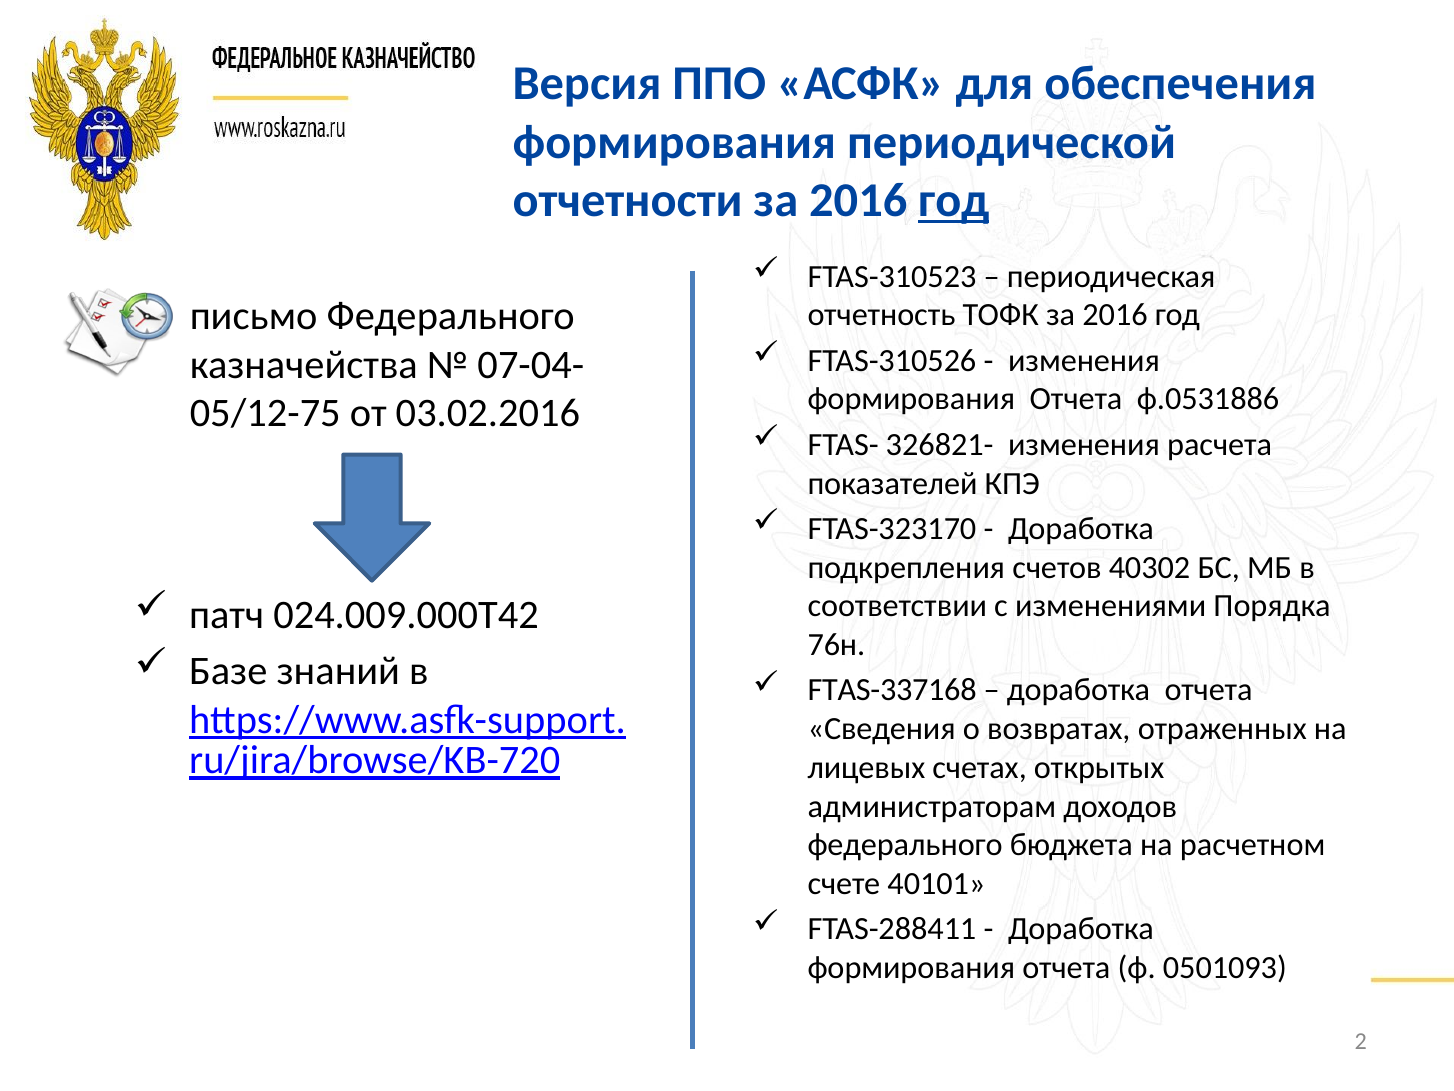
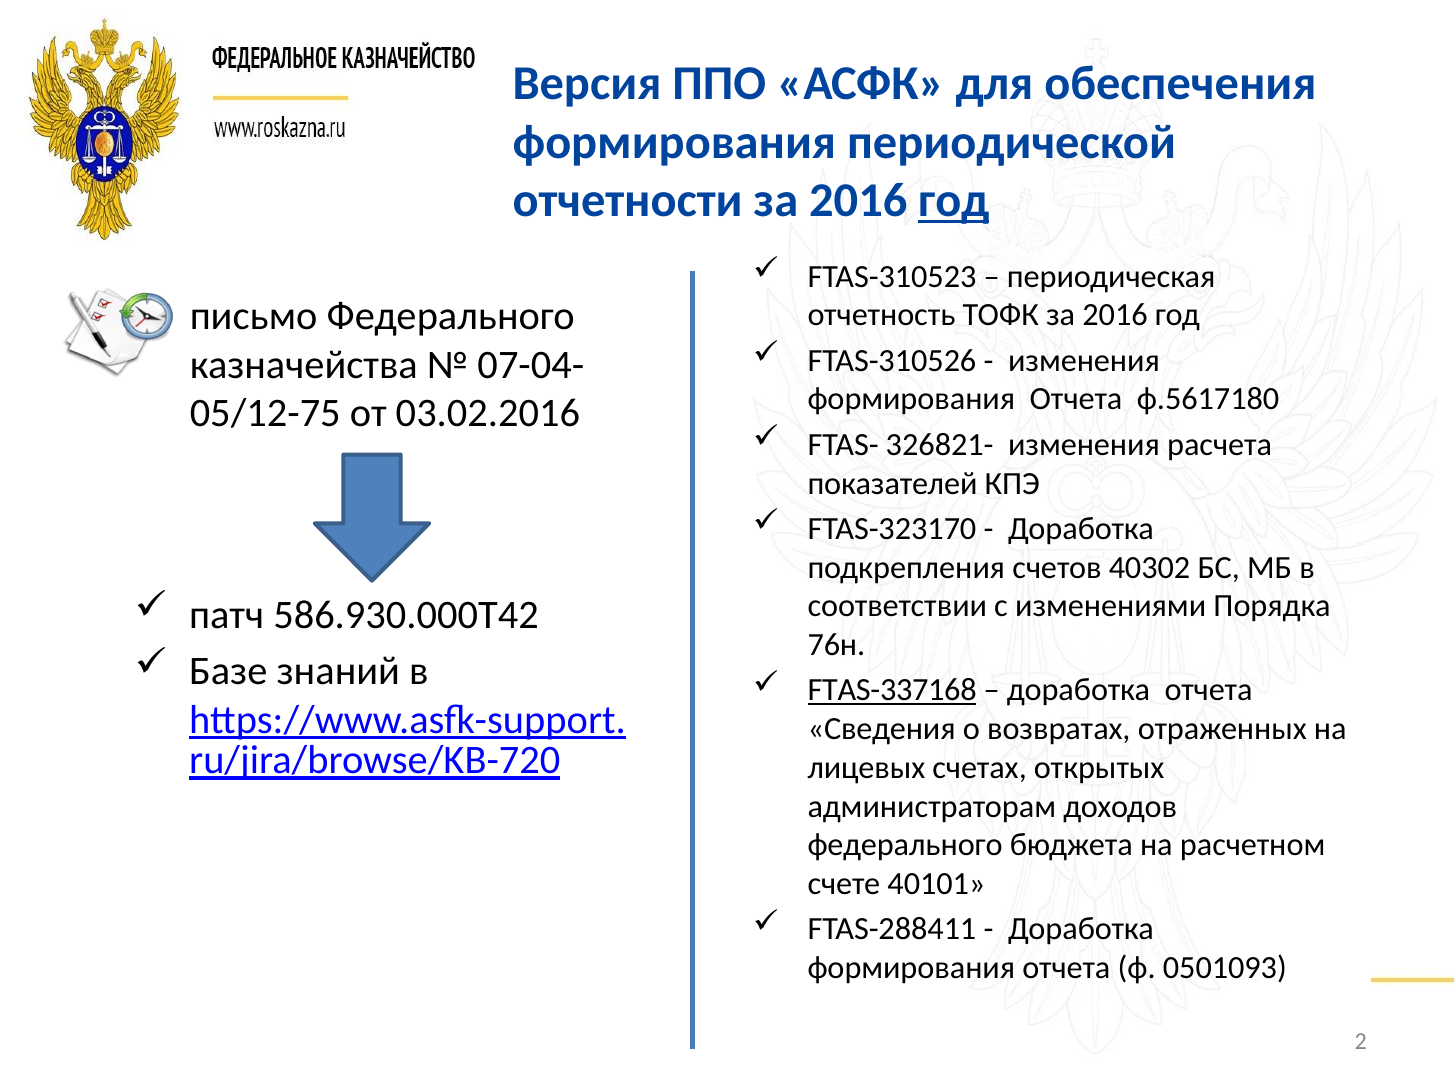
ф.0531886: ф.0531886 -> ф.5617180 (1208, 399)
024.009.000Т42: 024.009.000Т42 -> 586.930.000Т42 (406, 615)
FTAS-337168 underline: none -> present (892, 690)
